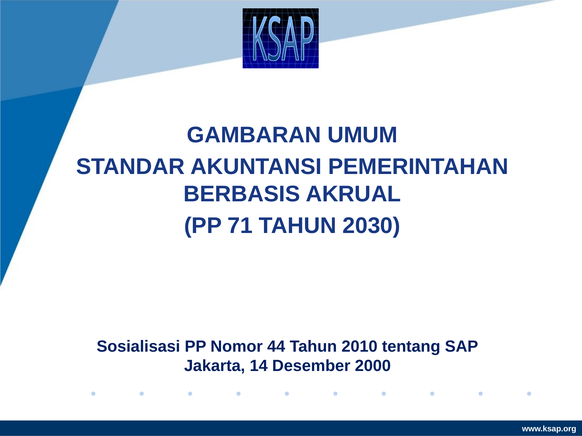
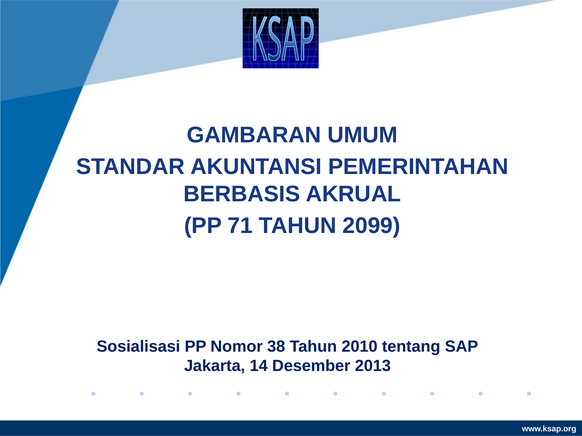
2030: 2030 -> 2099 (372, 226)
44: 44 -> 38 (276, 347)
2000: 2000 -> 2013 (373, 366)
